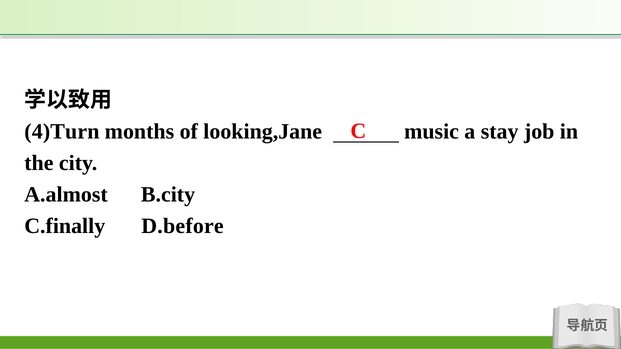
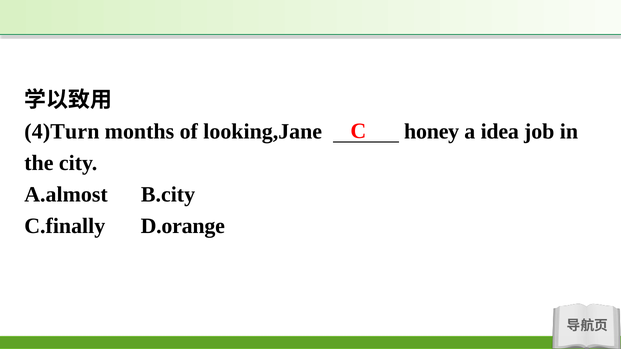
music: music -> honey (432, 131)
stay: stay -> idea (500, 131)
D.before: D.before -> D.orange (183, 226)
